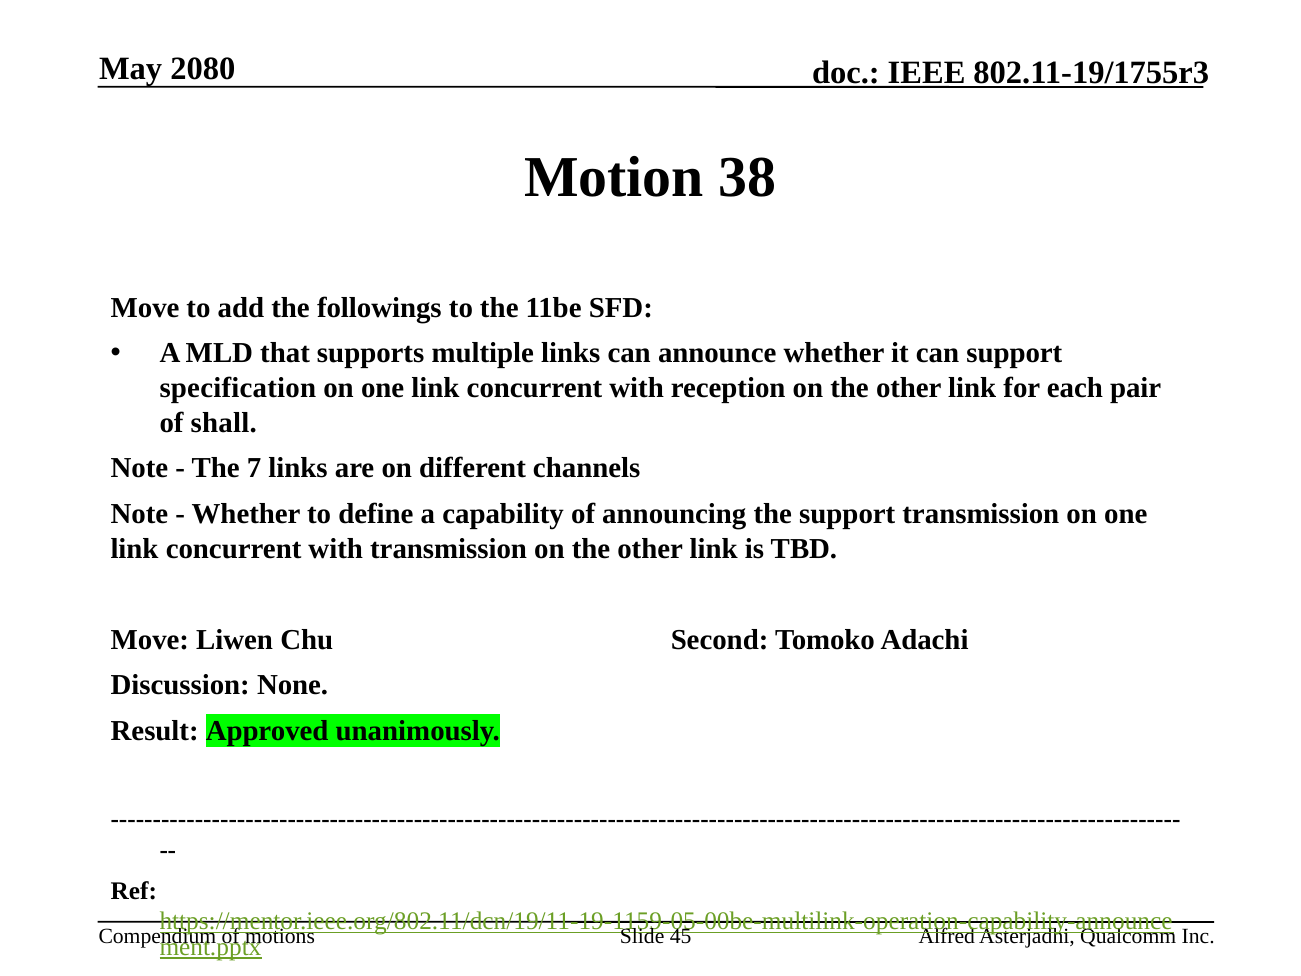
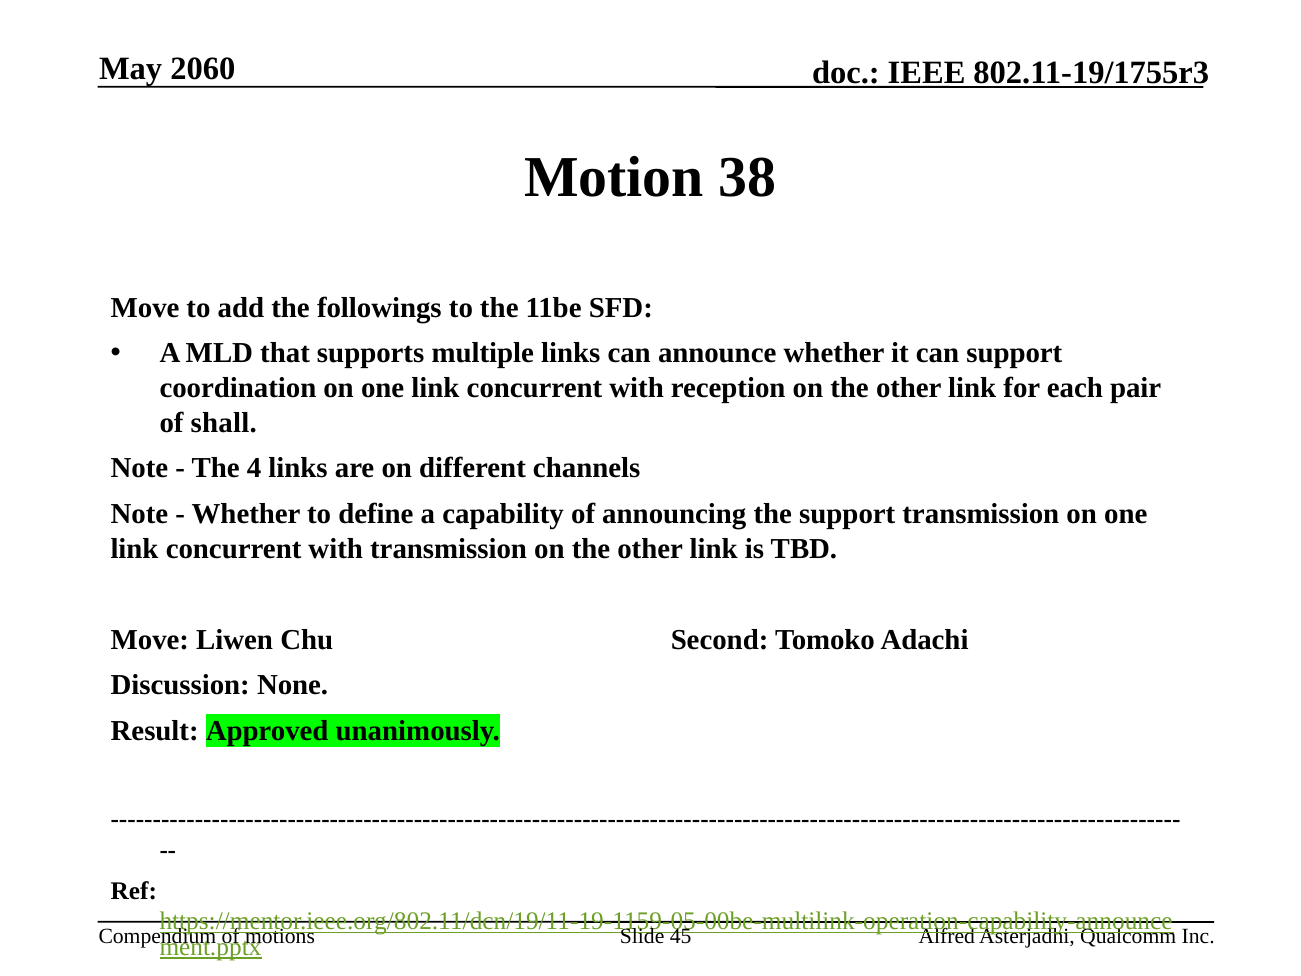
2080: 2080 -> 2060 (203, 69)
specification: specification -> coordination (238, 388)
7: 7 -> 4 (254, 468)
